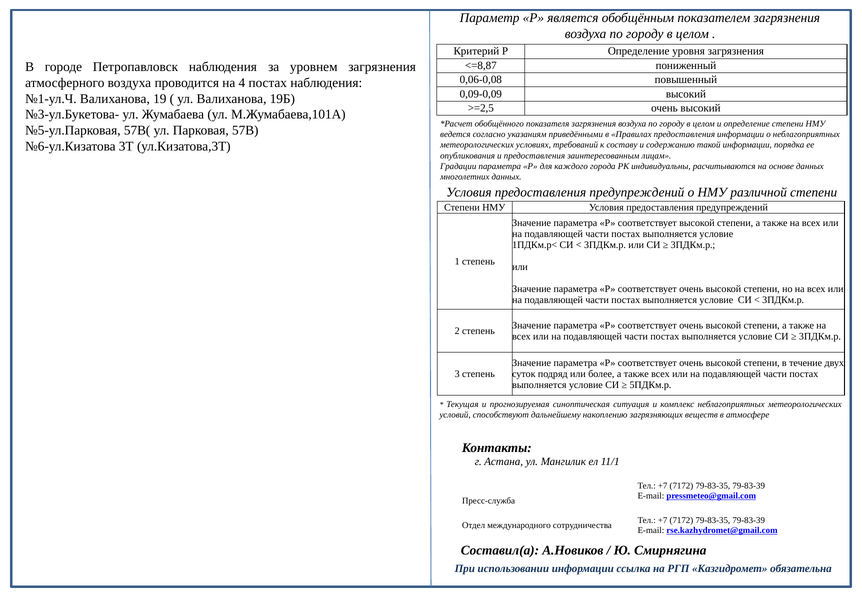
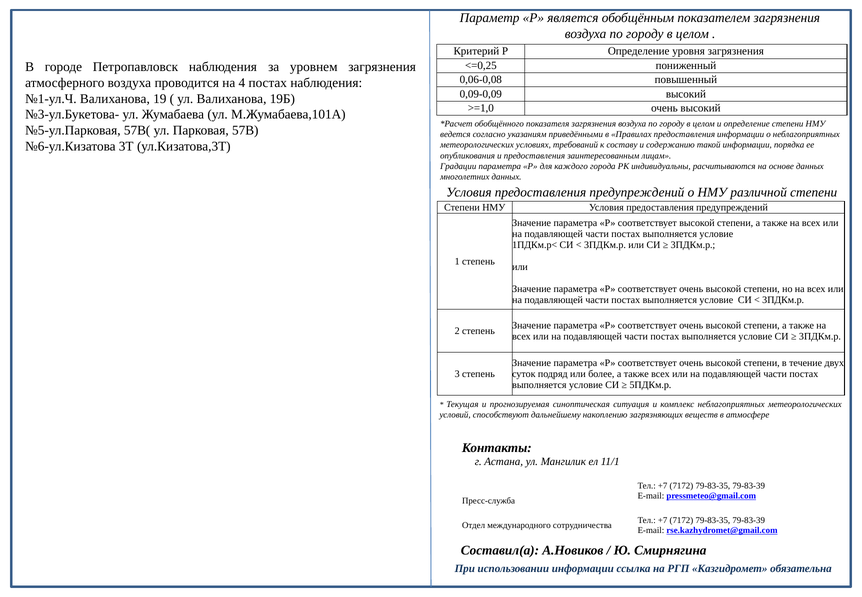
<=8,87: <=8,87 -> <=0,25 (481, 65)
>=2,5: >=2,5 -> >=1,0 (481, 108)
